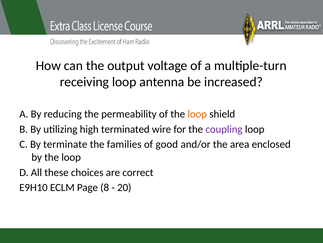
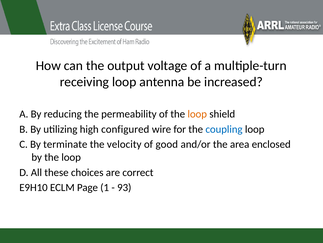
terminated: terminated -> configured (125, 129)
coupling colour: purple -> blue (224, 129)
families: families -> velocity (124, 144)
8: 8 -> 1 (105, 187)
20: 20 -> 93 (124, 187)
